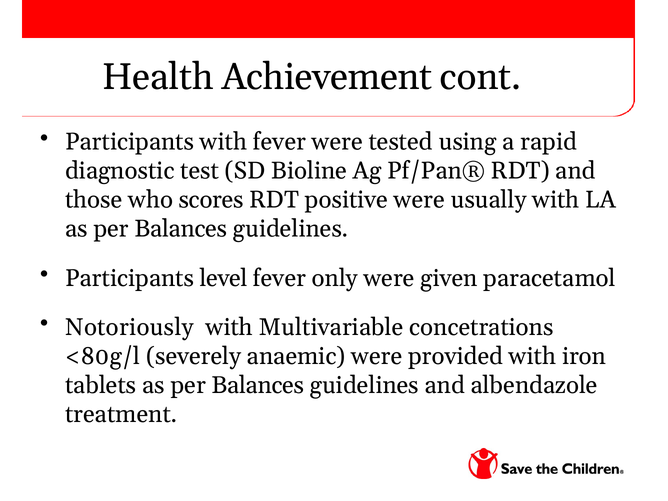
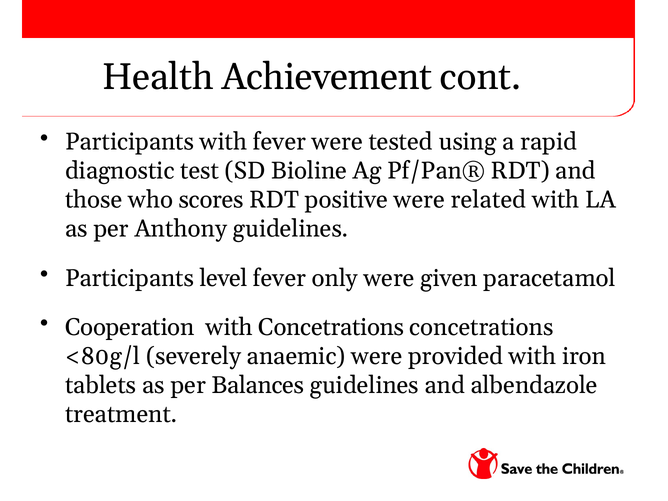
usually: usually -> related (488, 200)
Balances: Balances -> Anthony (181, 229)
Notoriously: Notoriously -> Cooperation (130, 327)
with Multivariable: Multivariable -> Concetrations (331, 327)
